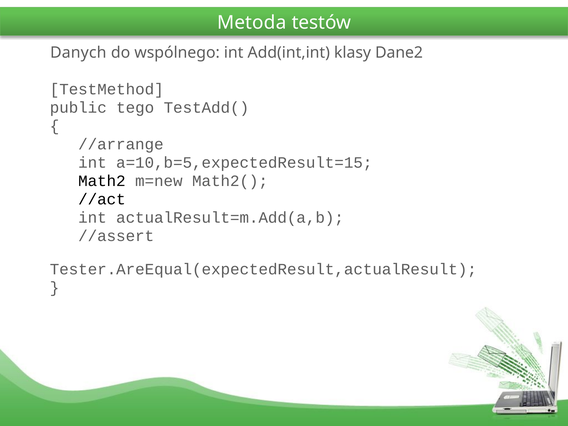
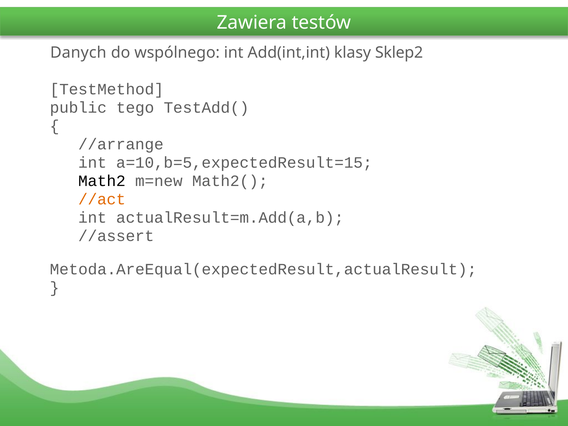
Metoda: Metoda -> Zawiera (252, 23)
Dane2: Dane2 -> Sklep2 (399, 53)
//act colour: black -> orange (102, 199)
Tester.AreEqual(expectedResult,actualResult: Tester.AreEqual(expectedResult,actualResult -> Metoda.AreEqual(expectedResult,actualResult (263, 269)
